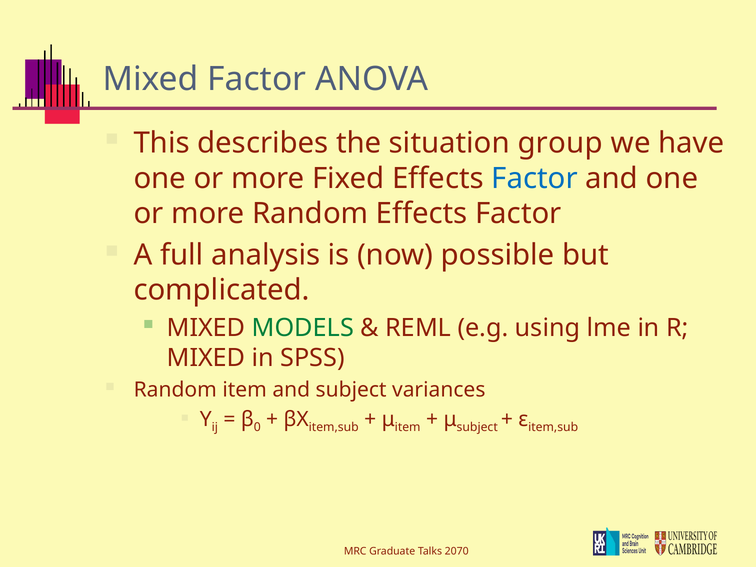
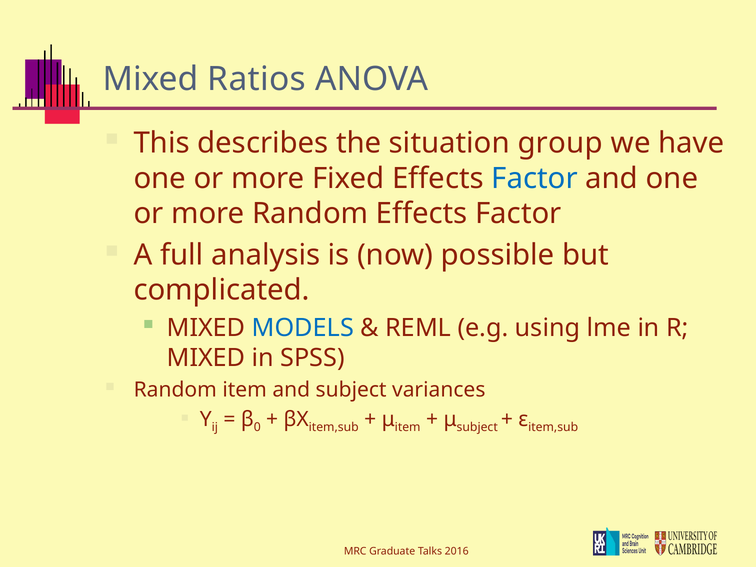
Mixed Factor: Factor -> Ratios (257, 79)
MODELS colour: green -> blue (303, 328)
2070: 2070 -> 2016 (457, 551)
